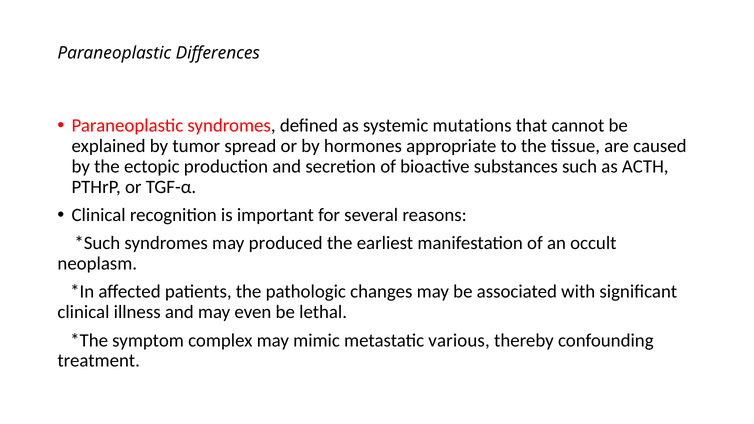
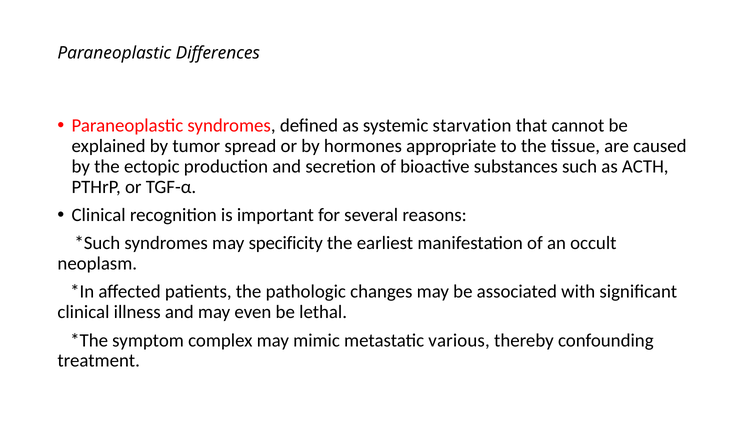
mutations: mutations -> starvation (472, 126)
produced: produced -> specificity (286, 243)
